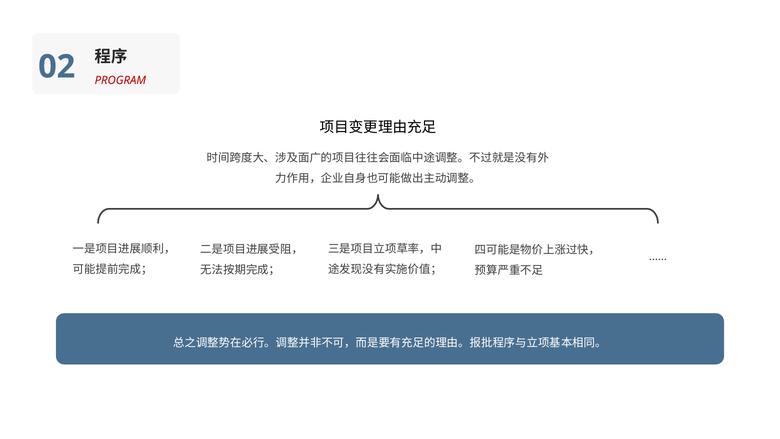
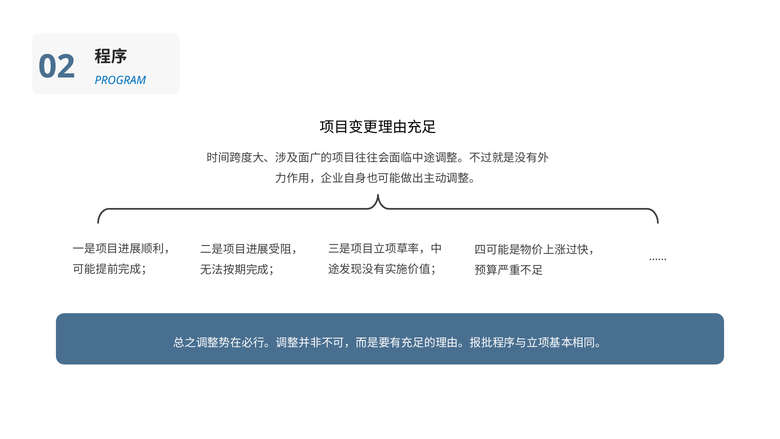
PROGRAM colour: red -> blue (120, 81)
